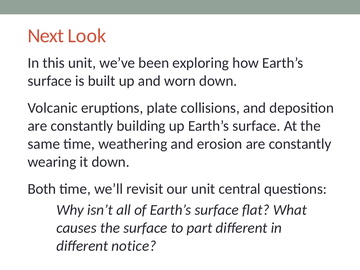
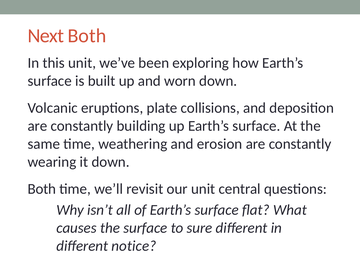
Next Look: Look -> Both (87, 36)
part: part -> sure (200, 228)
